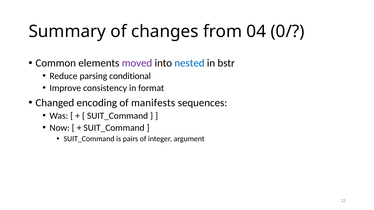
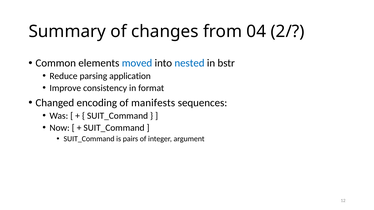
0/: 0/ -> 2/ (288, 31)
moved colour: purple -> blue (137, 63)
conditional: conditional -> application (130, 76)
